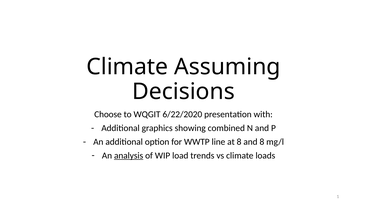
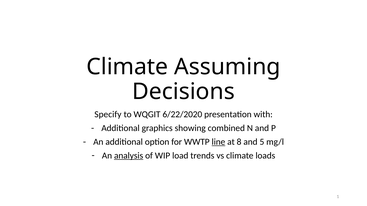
Choose: Choose -> Specify (108, 115)
line underline: none -> present (218, 142)
and 8: 8 -> 5 (262, 142)
